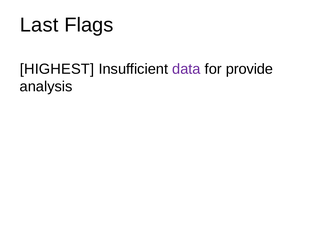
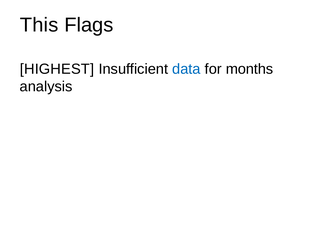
Last: Last -> This (39, 25)
data colour: purple -> blue (186, 69)
provide: provide -> months (249, 69)
